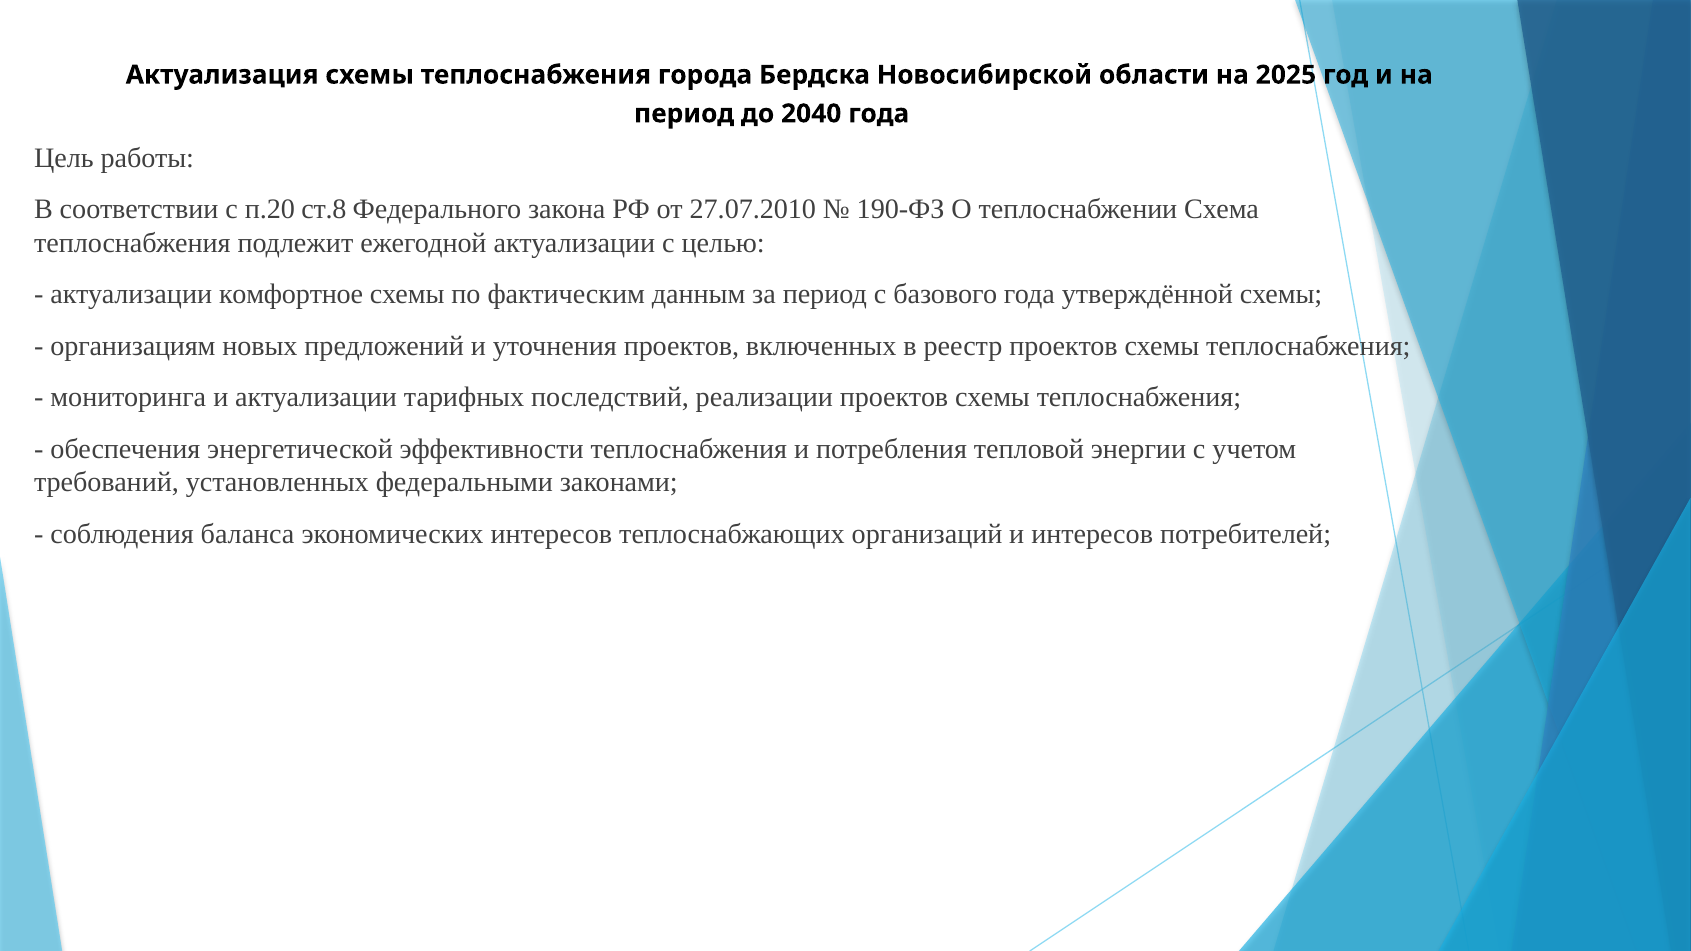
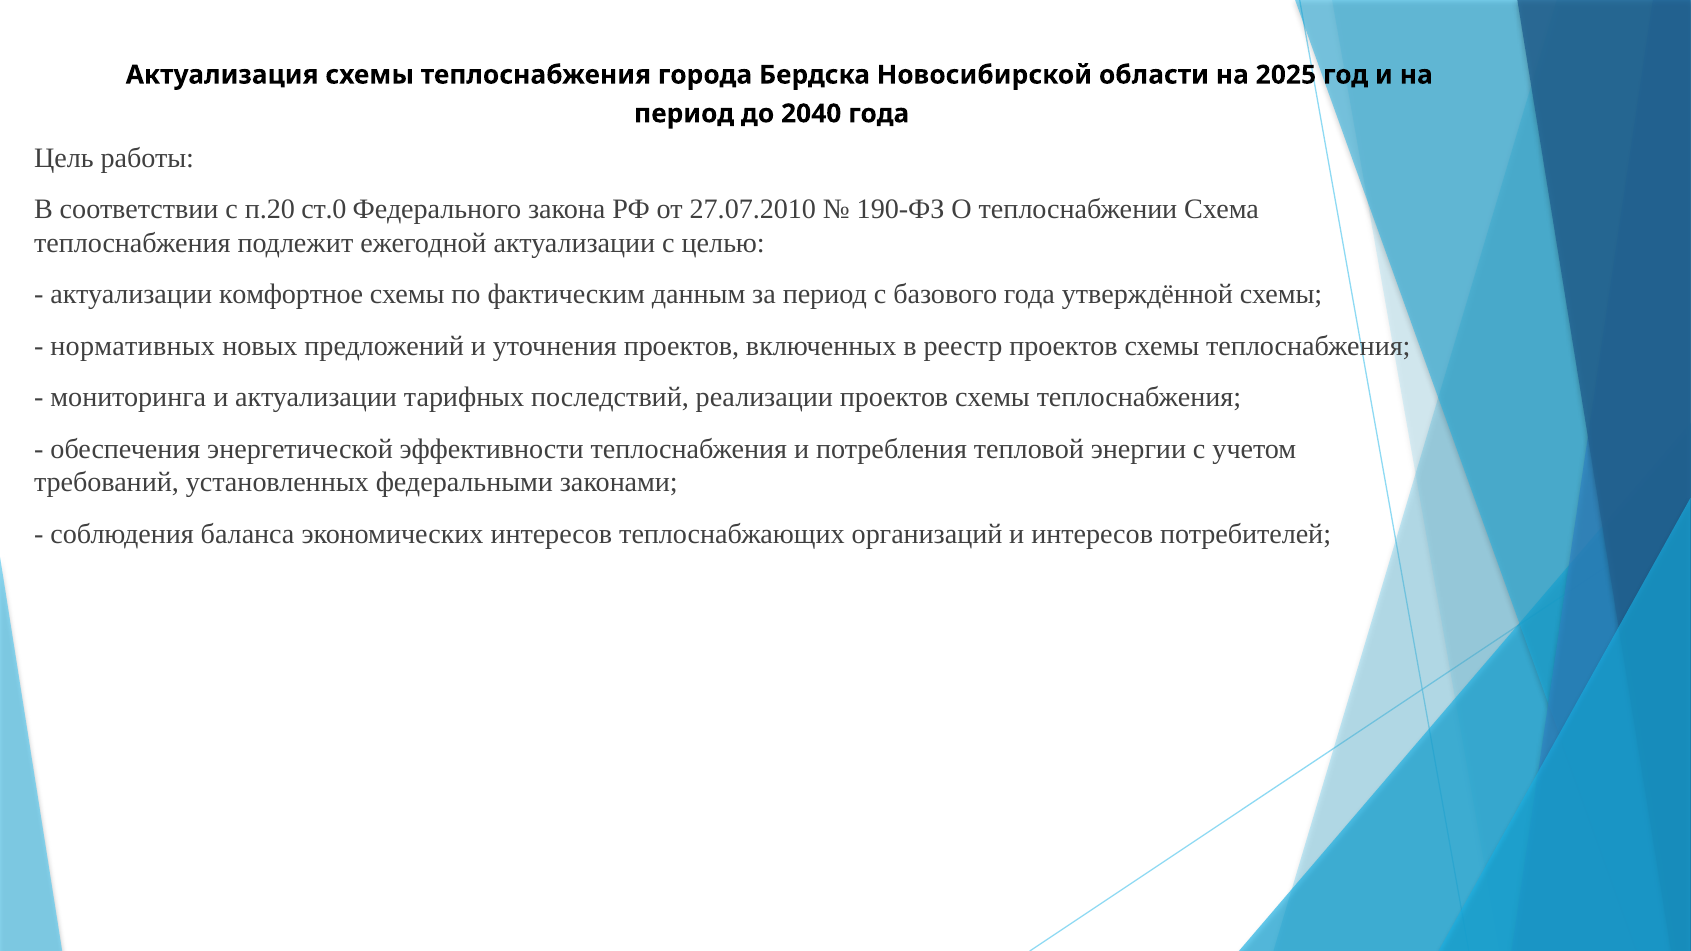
ст.8: ст.8 -> ст.0 (324, 209)
организациям: организациям -> нормативных (133, 346)
